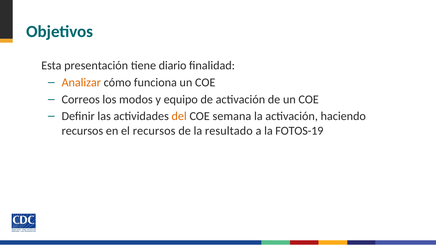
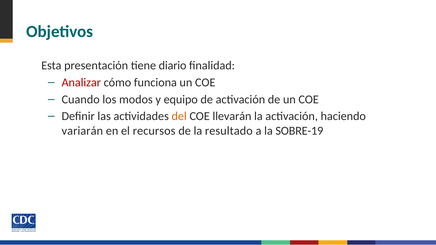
Analizar colour: orange -> red (81, 83)
Correos: Correos -> Cuando (81, 99)
semana: semana -> llevarán (232, 116)
recursos: recursos -> variarán (82, 131)
FOTOS-19: FOTOS-19 -> SOBRE-19 (299, 131)
